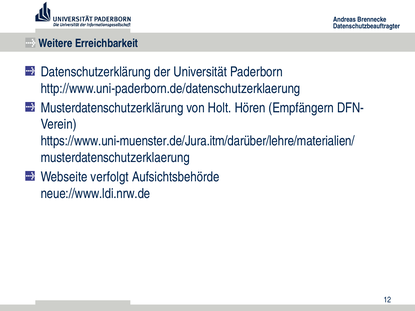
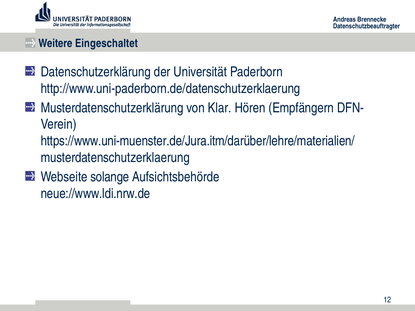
Erreichbarkeit: Erreichbarkeit -> Eingeschaltet (106, 43)
Holt: Holt -> Klar (220, 108)
verfolgt: verfolgt -> solange (110, 177)
